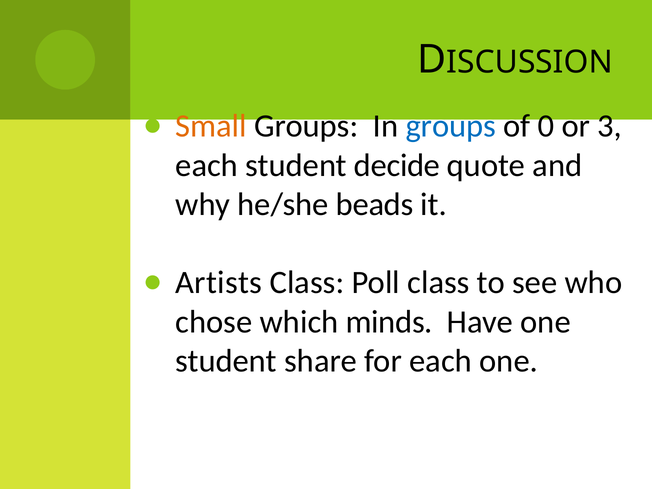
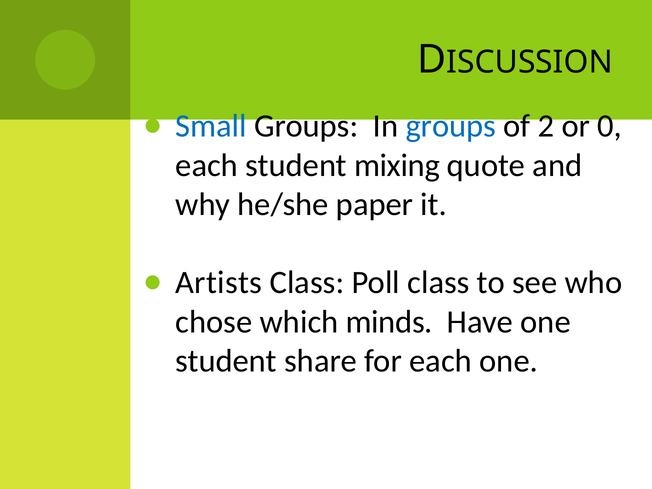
Small colour: orange -> blue (211, 126)
0: 0 -> 2 (546, 126)
3: 3 -> 0 (610, 126)
decide: decide -> mixing (397, 165)
beads: beads -> paper (375, 204)
